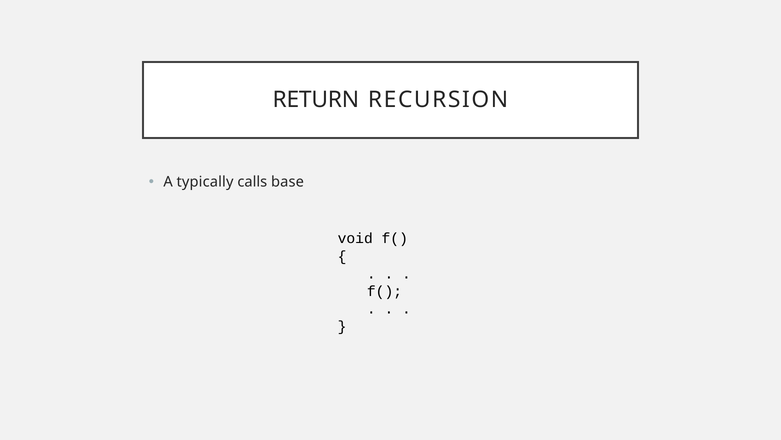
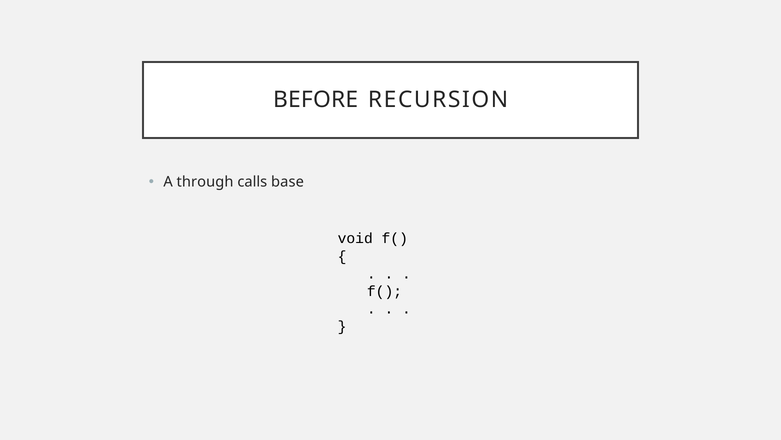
RETURN: RETURN -> BEFORE (316, 100)
typically: typically -> through (205, 182)
